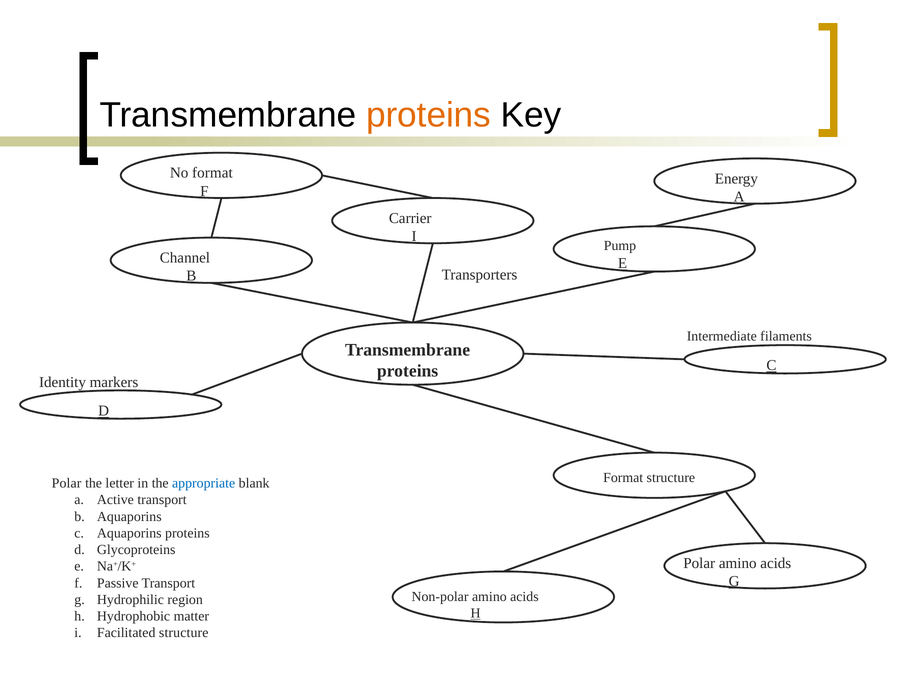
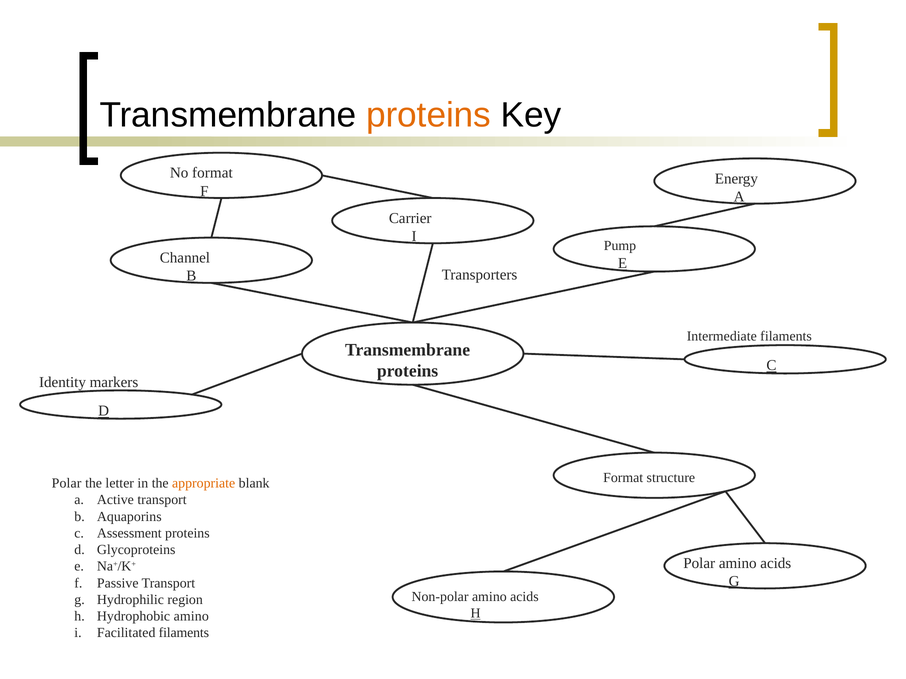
appropriate colour: blue -> orange (204, 484)
c Aquaporins: Aquaporins -> Assessment (129, 534)
Hydrophobic matter: matter -> amino (191, 617)
Facilitated structure: structure -> filaments (184, 633)
